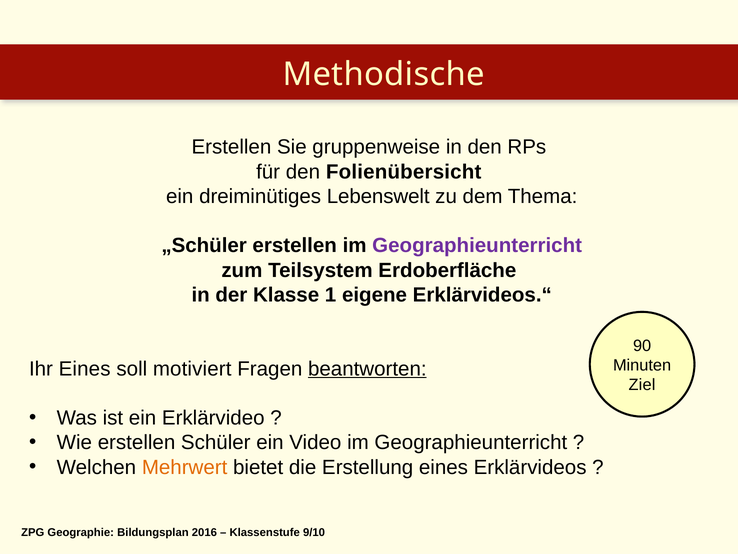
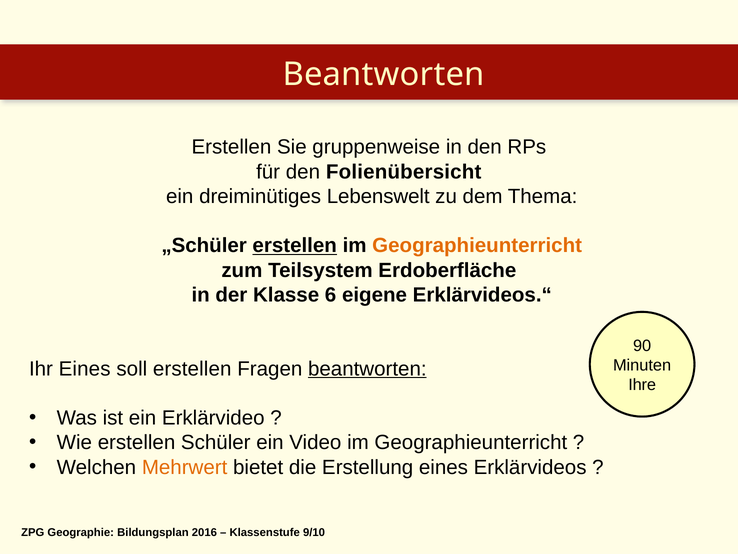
Methodische: Methodische -> Beantworten (384, 74)
erstellen underline: none -> present (295, 245)
Geographieunterricht colour: purple -> orange (477, 245)
1: 1 -> 6 (331, 295)
soll motiviert: motiviert -> erstellen (192, 368)
Ziel: Ziel -> Ihre (642, 385)
